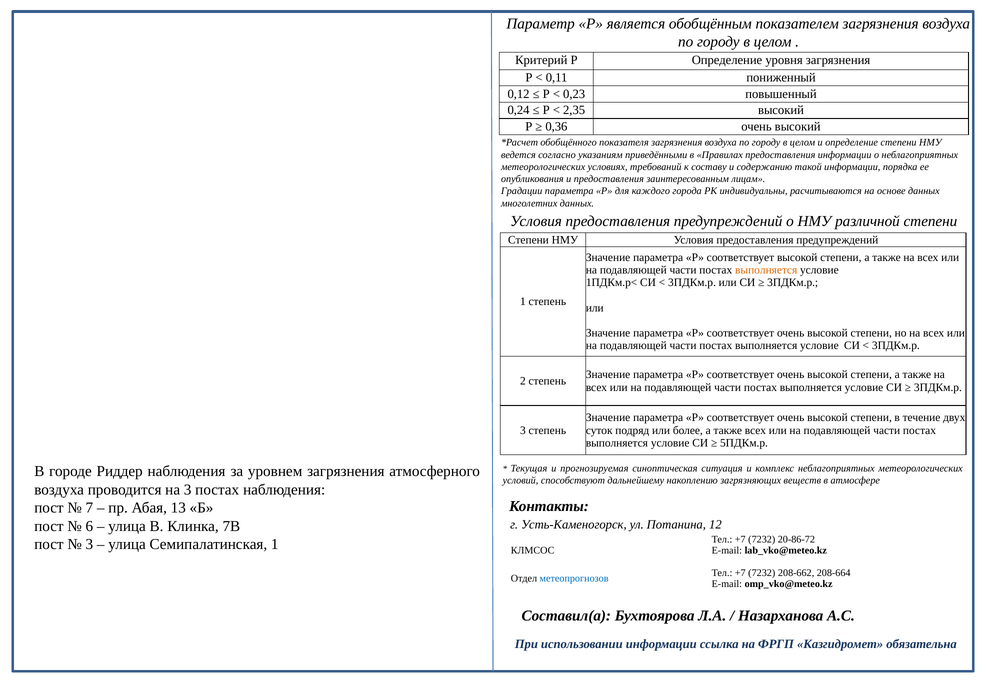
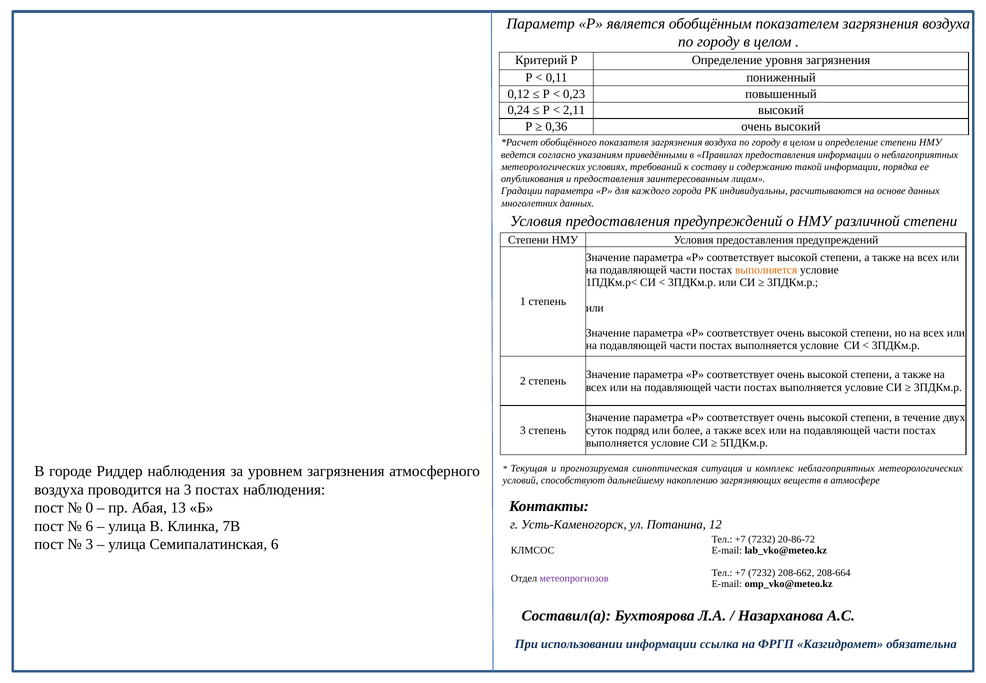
2,35: 2,35 -> 2,11 (574, 110)
7: 7 -> 0 (89, 508)
Семипалатинская 1: 1 -> 6 (275, 544)
метеопрогнозов colour: blue -> purple (574, 578)
